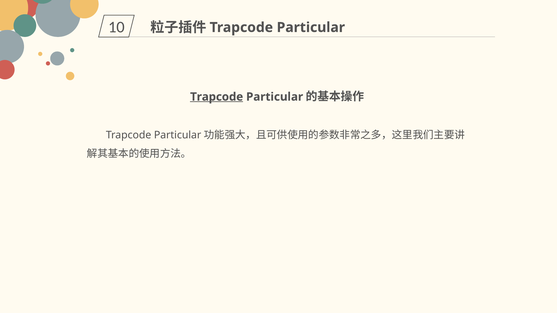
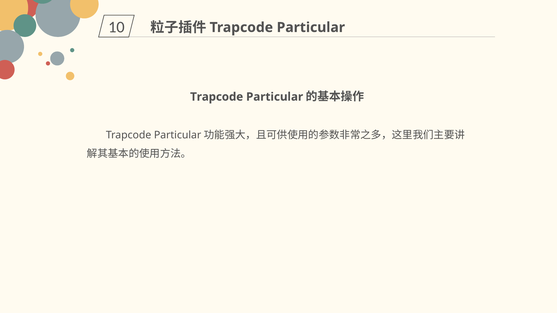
Trapcode underline: present -> none (217, 97)
